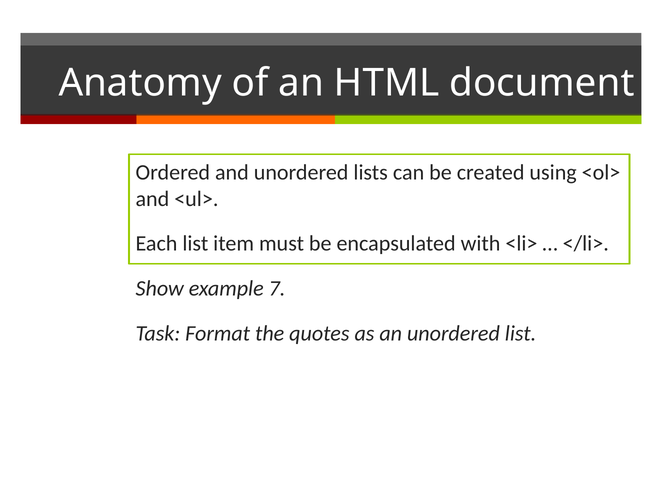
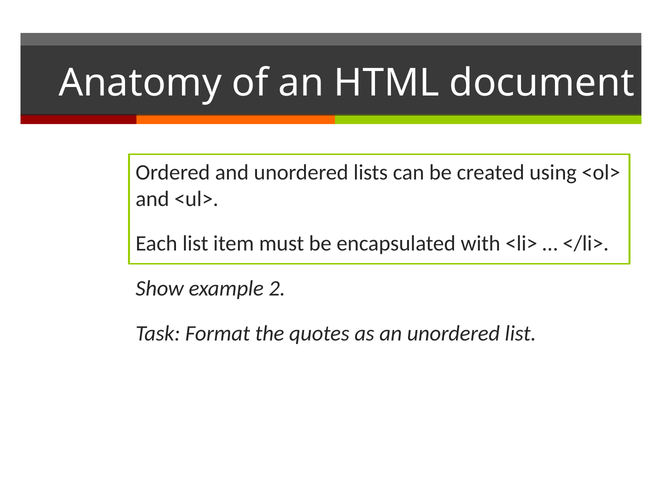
7: 7 -> 2 (277, 289)
